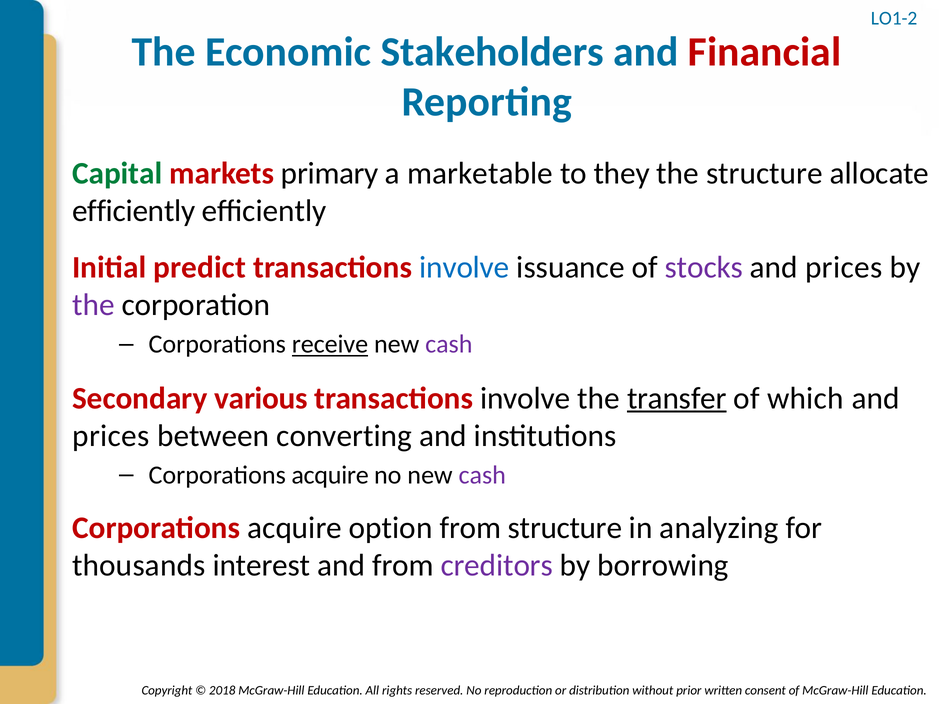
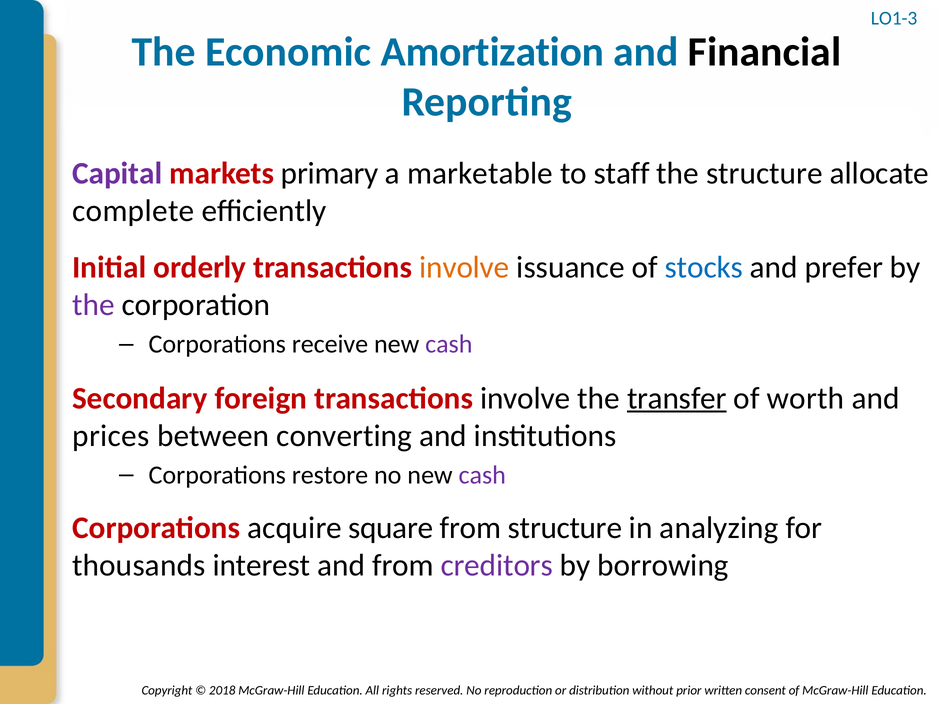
LO1-2: LO1-2 -> LO1-3 (894, 19)
Stakeholders: Stakeholders -> Amortization (492, 52)
Financial colour: red -> black (765, 52)
Capital colour: green -> purple (117, 174)
they: they -> staff (622, 174)
efficiently: efficiently -> complete (133, 211)
predict: predict -> orderly (200, 268)
involve colour: blue -> orange (464, 268)
stocks colour: purple -> blue (704, 268)
prices: prices -> prefer (844, 268)
receive underline: present -> none (330, 345)
various: various -> foreign (261, 398)
which: which -> worth (805, 398)
acquire: acquire -> restore (330, 475)
option: option -> square (391, 528)
